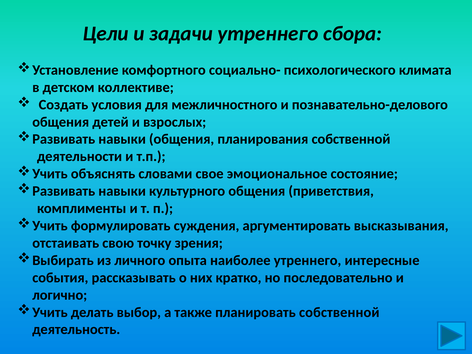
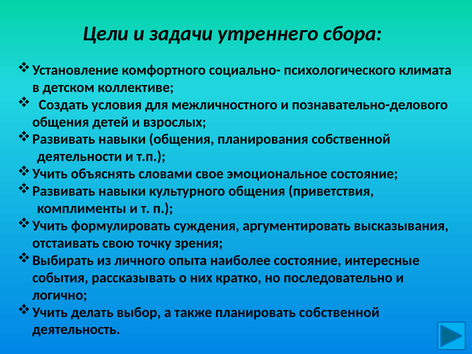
наиболее утреннего: утреннего -> состояние (308, 260)
